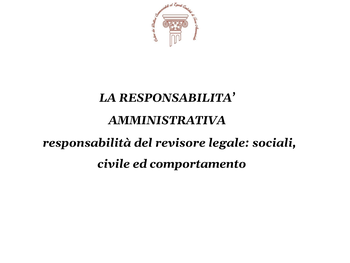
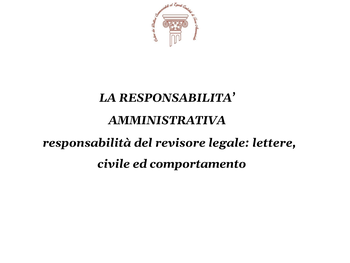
sociali: sociali -> lettere (274, 143)
